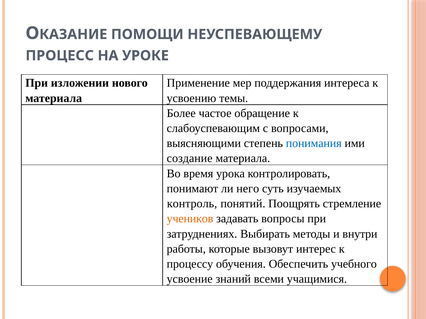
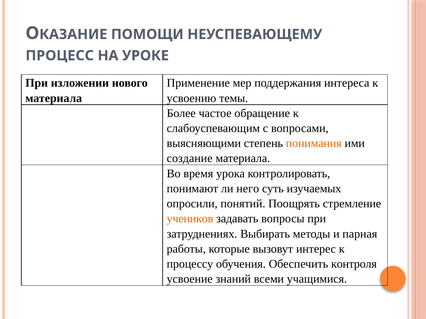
понимания colour: blue -> orange (314, 144)
контроль: контроль -> опросили (192, 204)
внутри: внутри -> парная (360, 234)
учебного: учебного -> контроля (354, 264)
